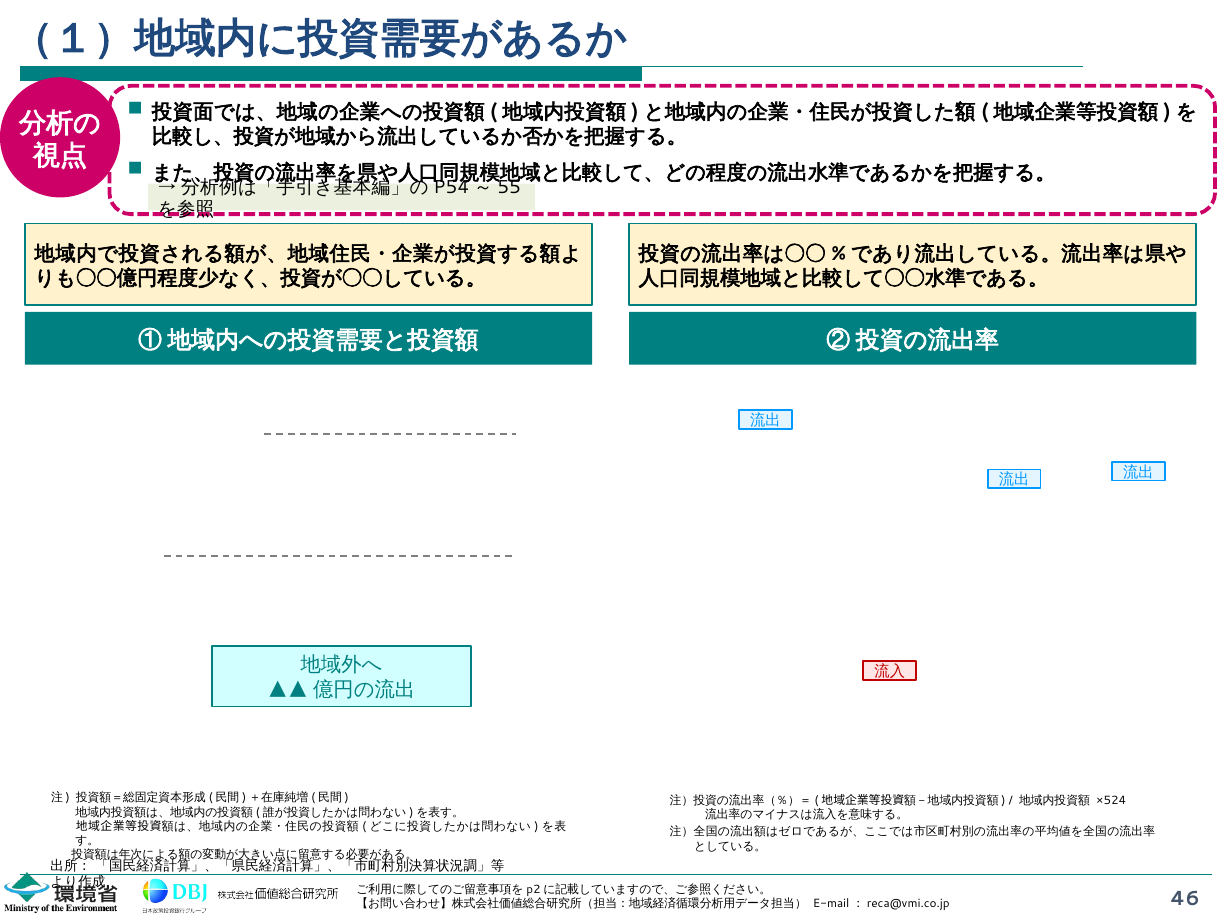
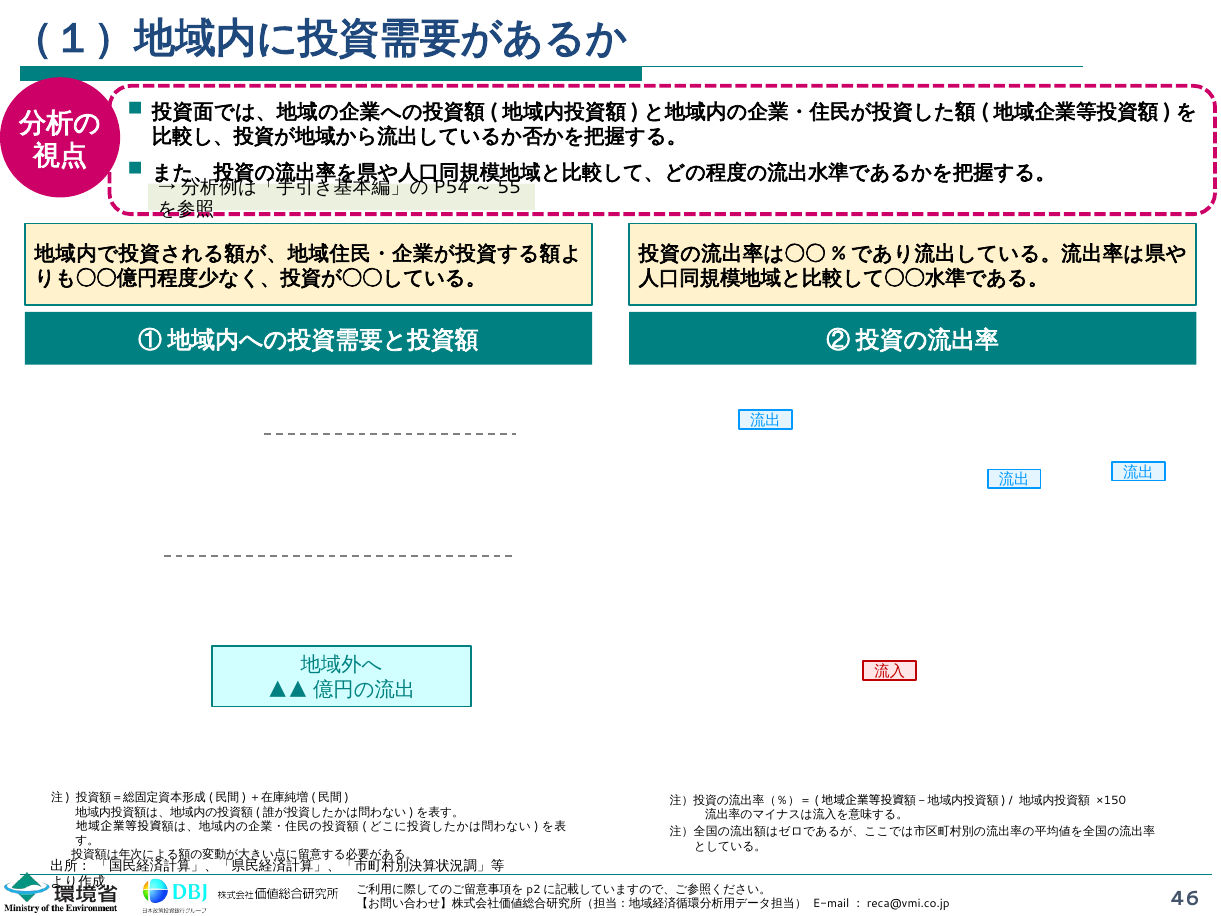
×524: ×524 -> ×150 (1111, 801)
